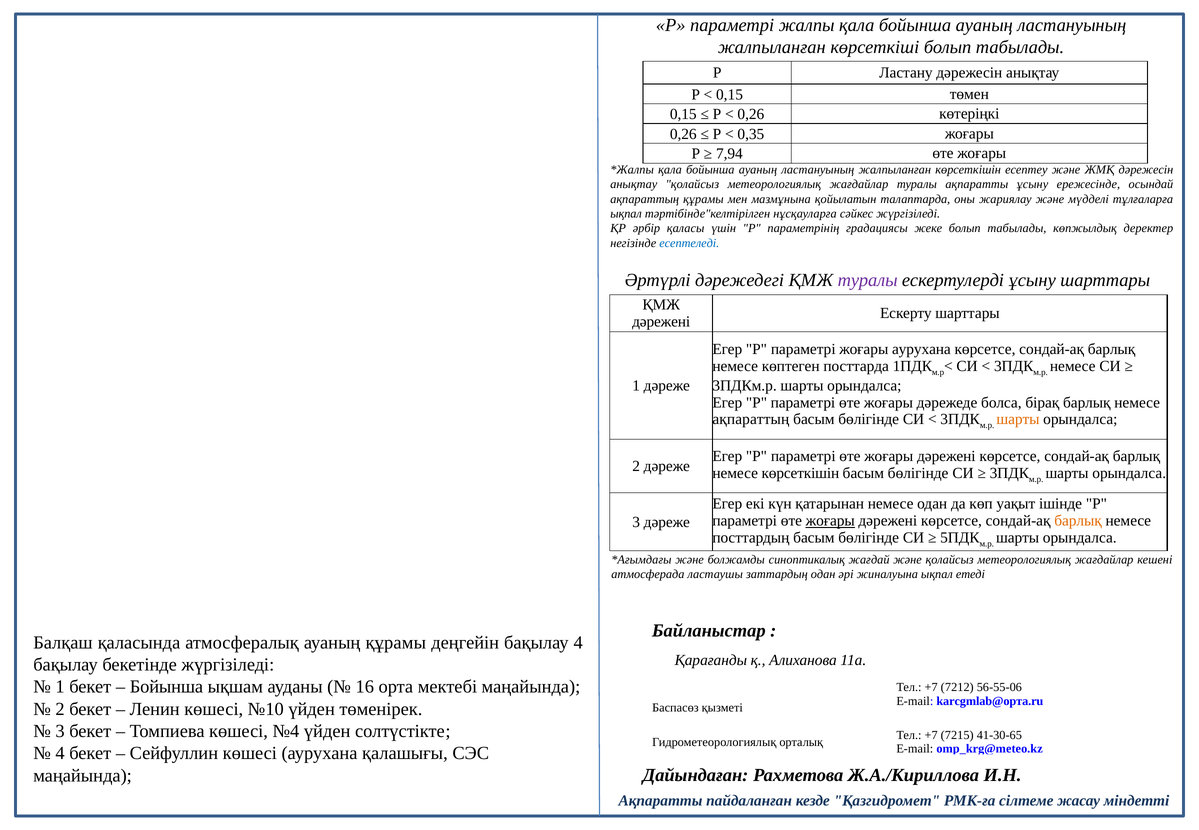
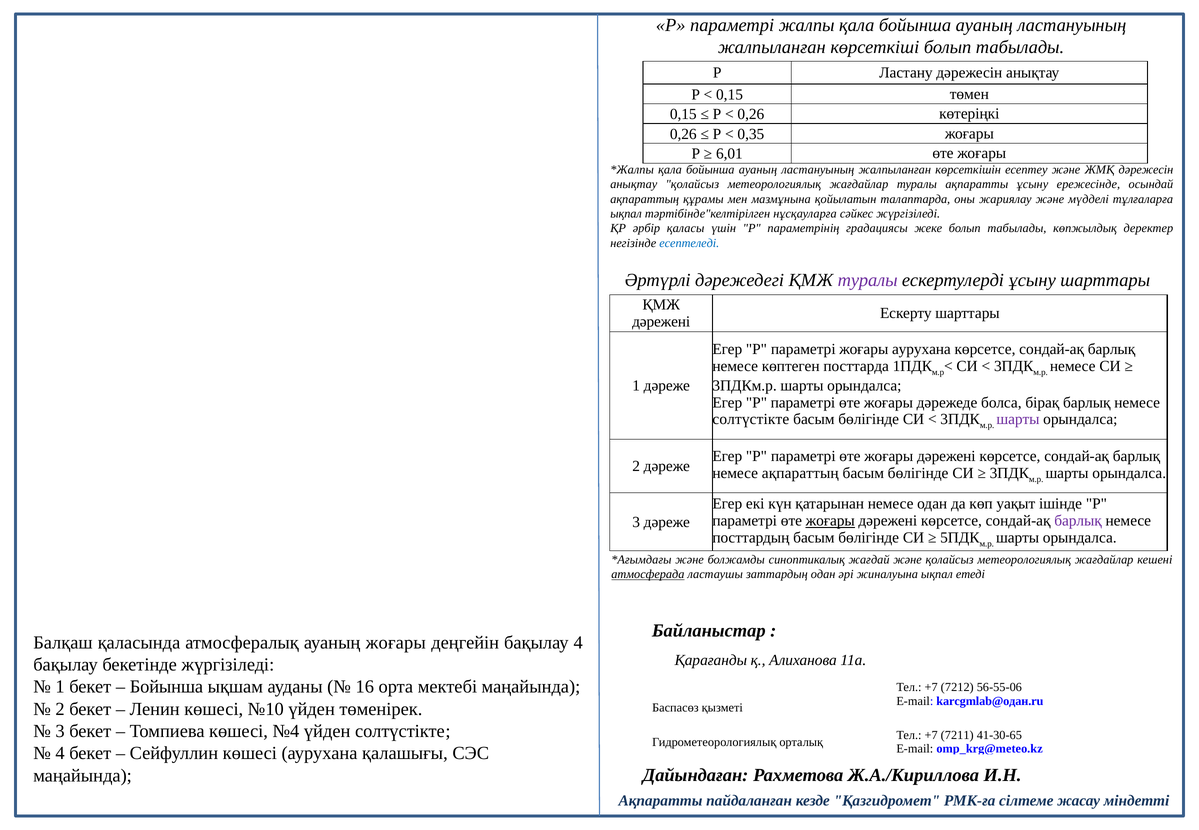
7,94: 7,94 -> 6,01 (729, 154)
ақпараттың: ақпараттың -> солтүстікте (751, 419)
шарты colour: orange -> purple (1018, 419)
немесе көрсеткішін: көрсеткішін -> ақпараттың (800, 473)
барлық colour: orange -> purple (1078, 521)
атмосферада underline: none -> present (648, 574)
ауаның құрамы: құрамы -> жоғары (396, 643)
karcgmlab@орта.ru: karcgmlab@орта.ru -> karcgmlab@одан.ru (990, 701)
7215: 7215 -> 7211 (957, 735)
